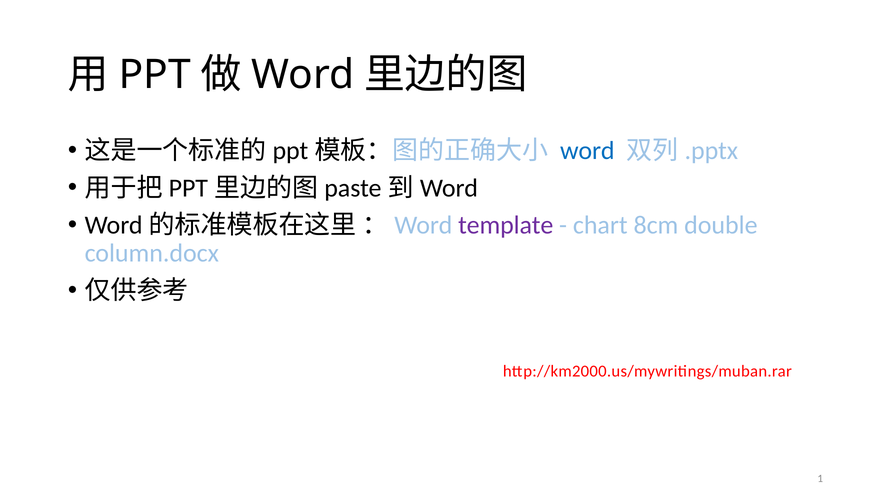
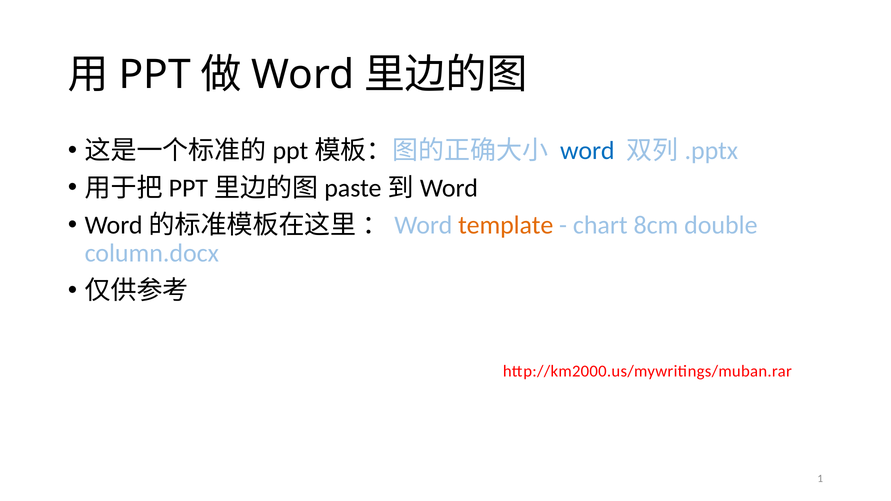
template colour: purple -> orange (506, 225)
